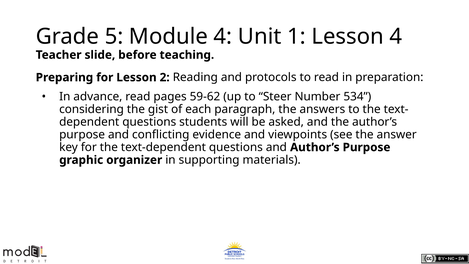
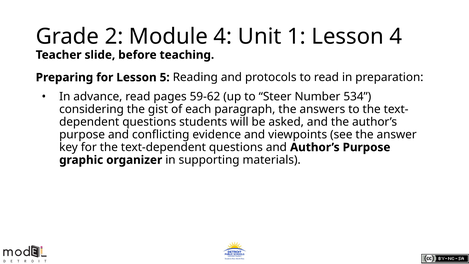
5: 5 -> 2 (114, 37)
2: 2 -> 5 (165, 77)
